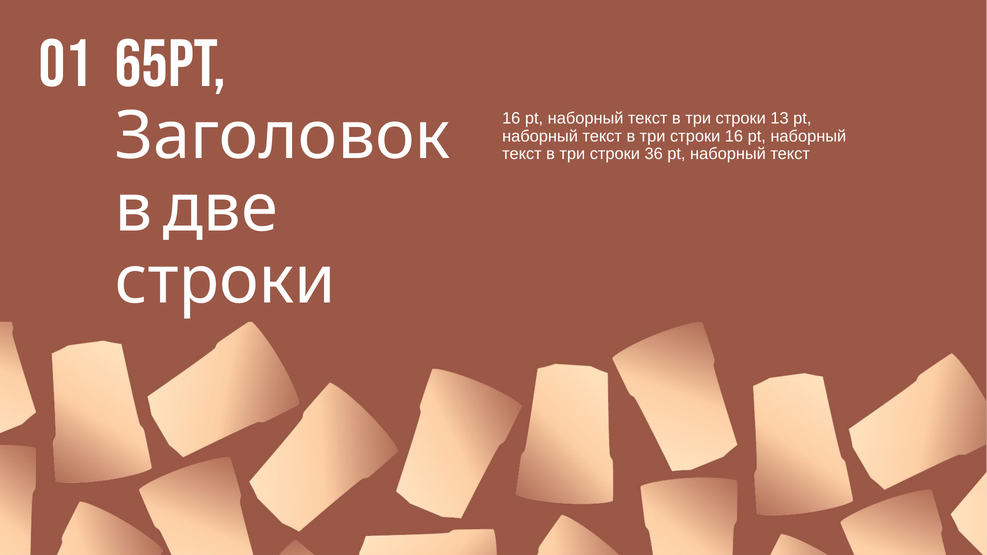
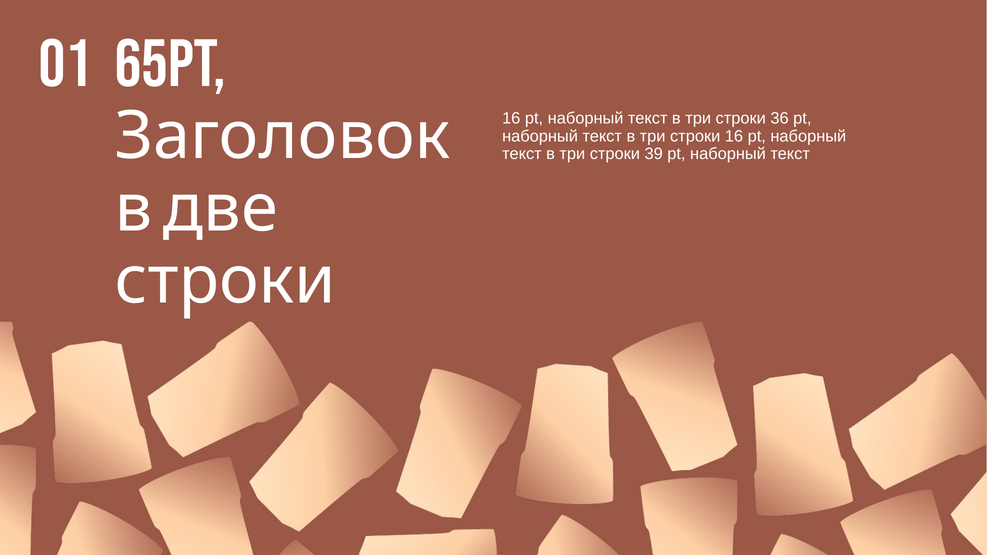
13: 13 -> 36 (780, 118)
36: 36 -> 39 (654, 154)
